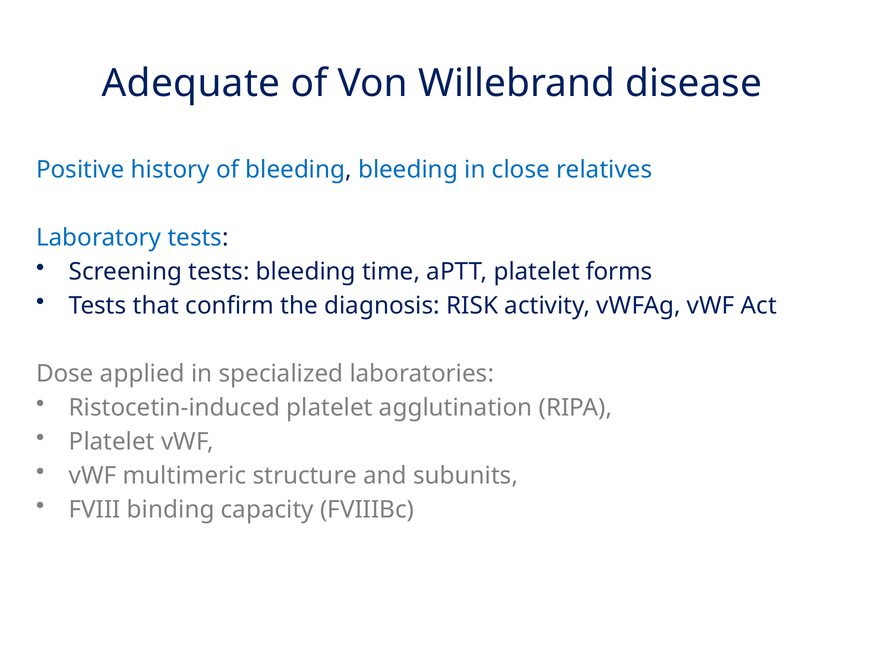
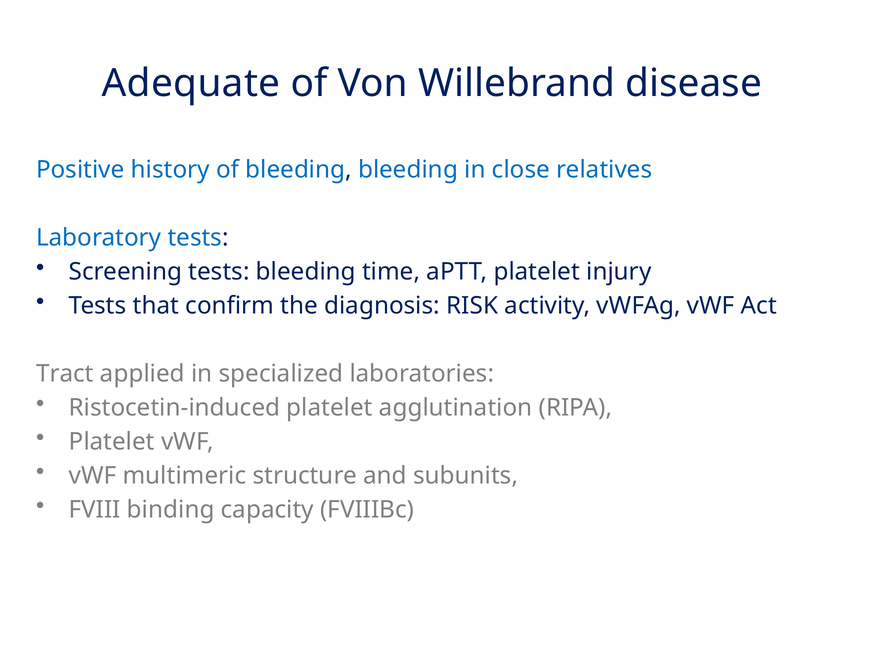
forms: forms -> injury (619, 271)
Dose: Dose -> Tract (65, 373)
